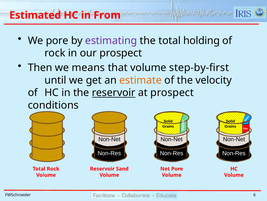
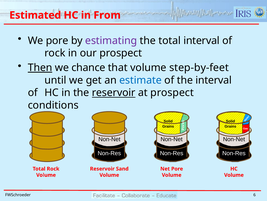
total holding: holding -> interval (202, 40)
Then underline: none -> present (40, 67)
means: means -> chance (88, 67)
step-by-first: step-by-first -> step-by-feet (199, 67)
estimate colour: orange -> blue (141, 80)
the velocity: velocity -> interval (214, 80)
